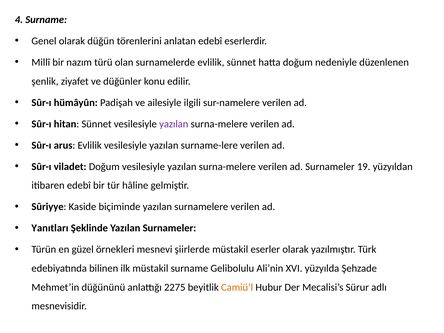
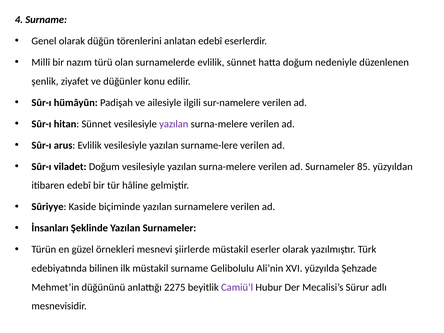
19: 19 -> 85 (364, 167)
Yanıtları: Yanıtları -> İnsanları (50, 228)
Camiü’l colour: orange -> purple (237, 287)
